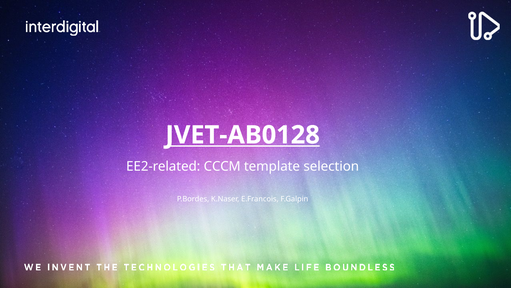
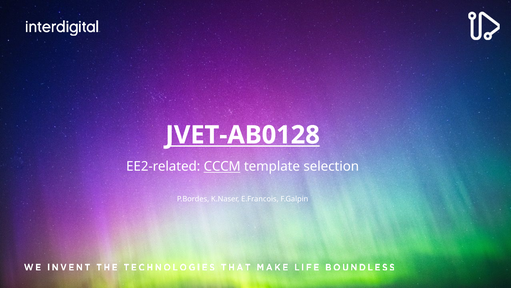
CCCM underline: none -> present (222, 166)
